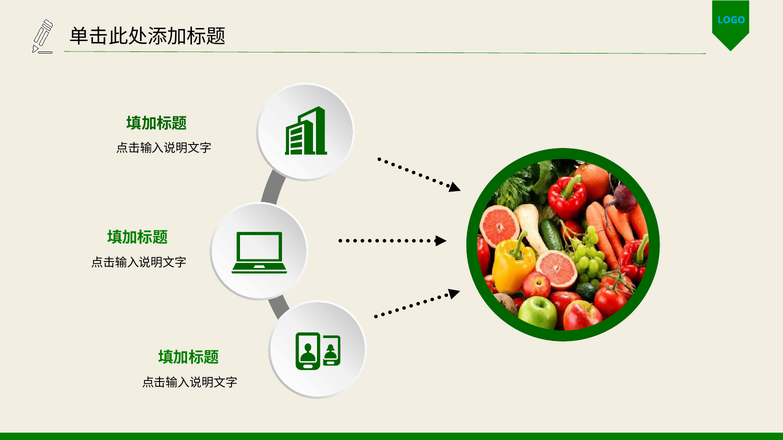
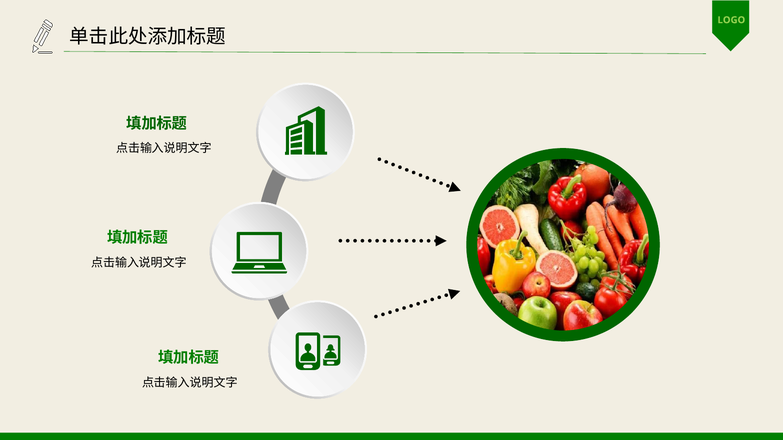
LOGO colour: light blue -> light green (731, 20)
